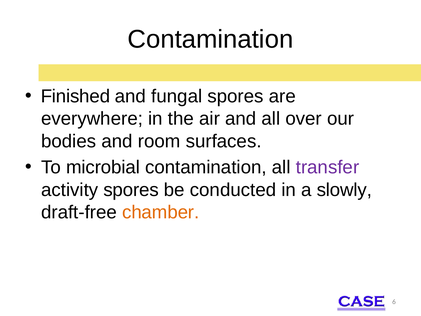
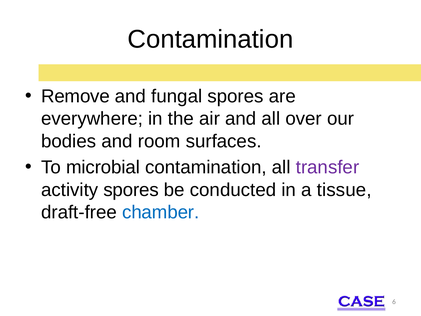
Finished: Finished -> Remove (75, 96)
slowly: slowly -> tissue (344, 190)
chamber colour: orange -> blue (161, 212)
